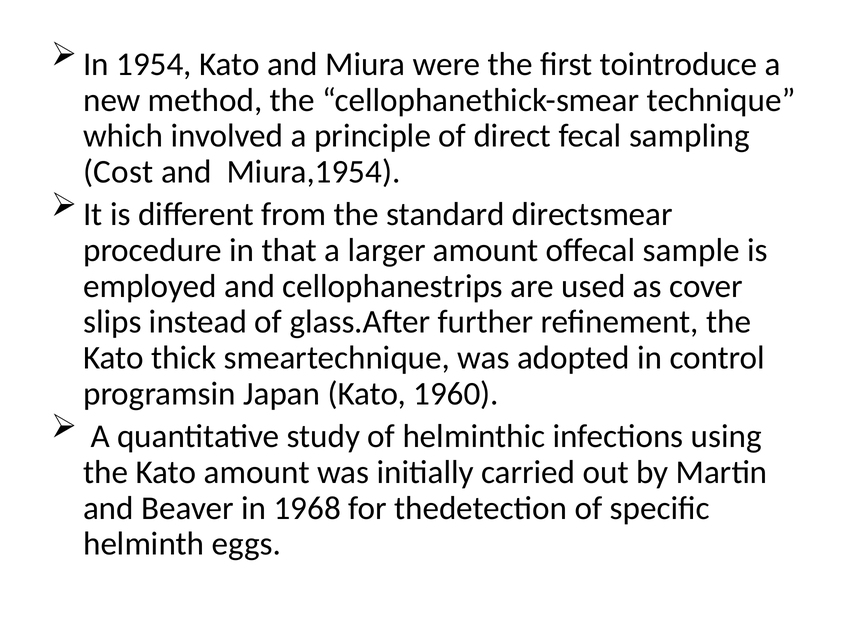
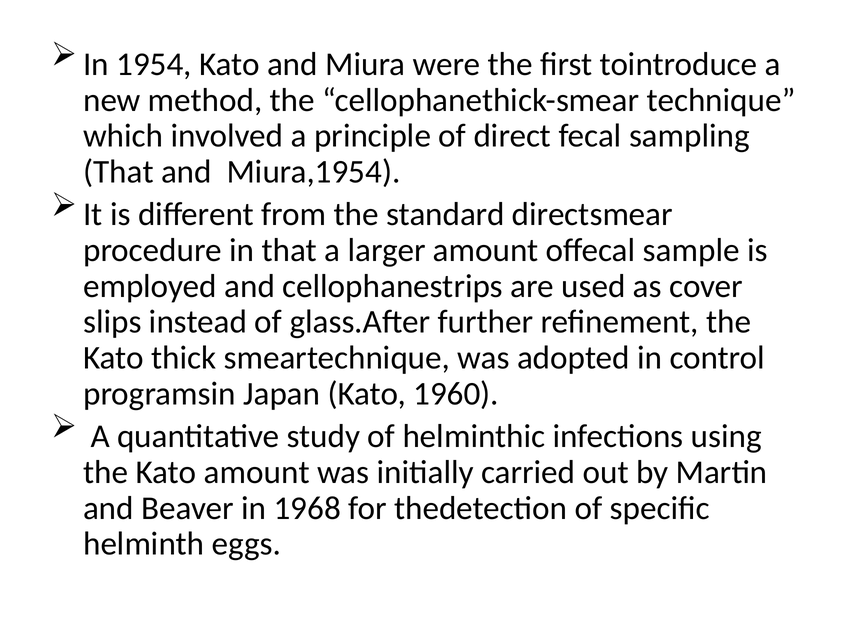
Cost: Cost -> That (118, 172)
